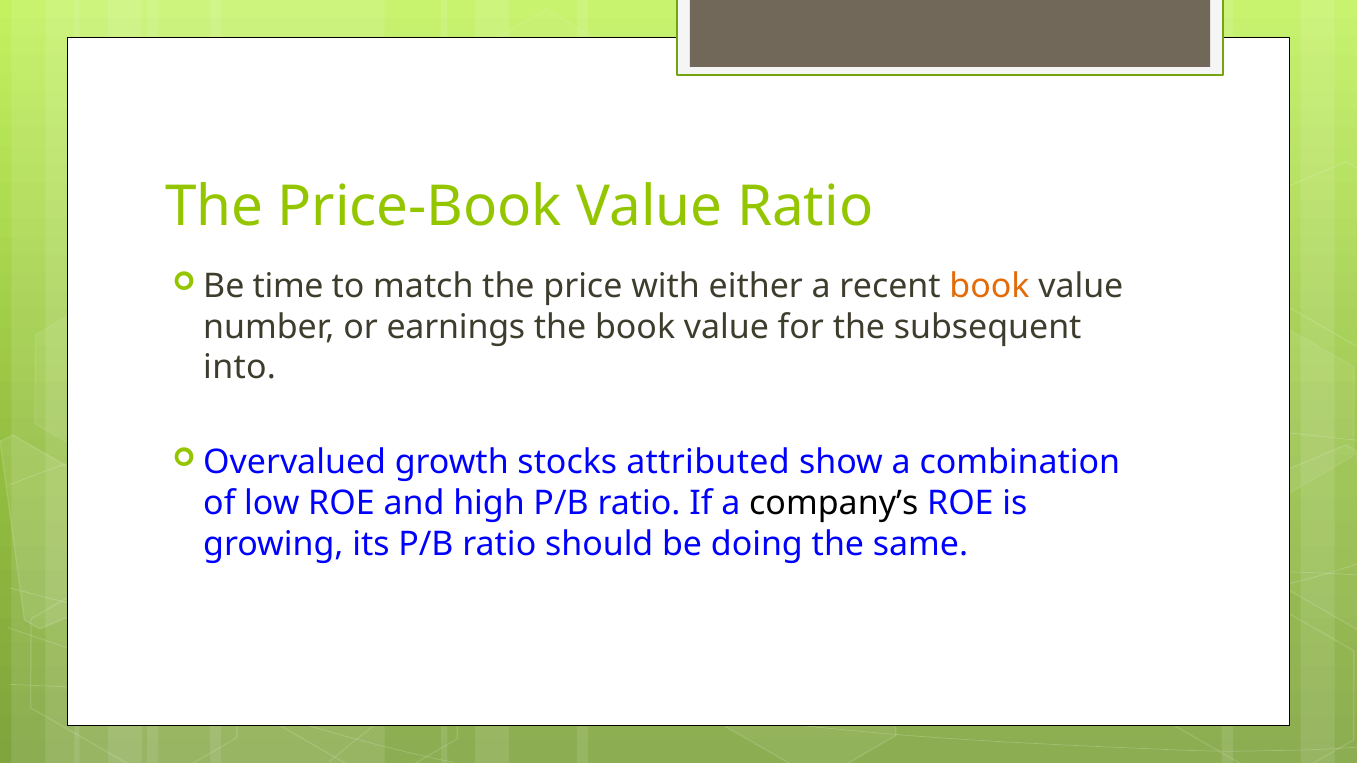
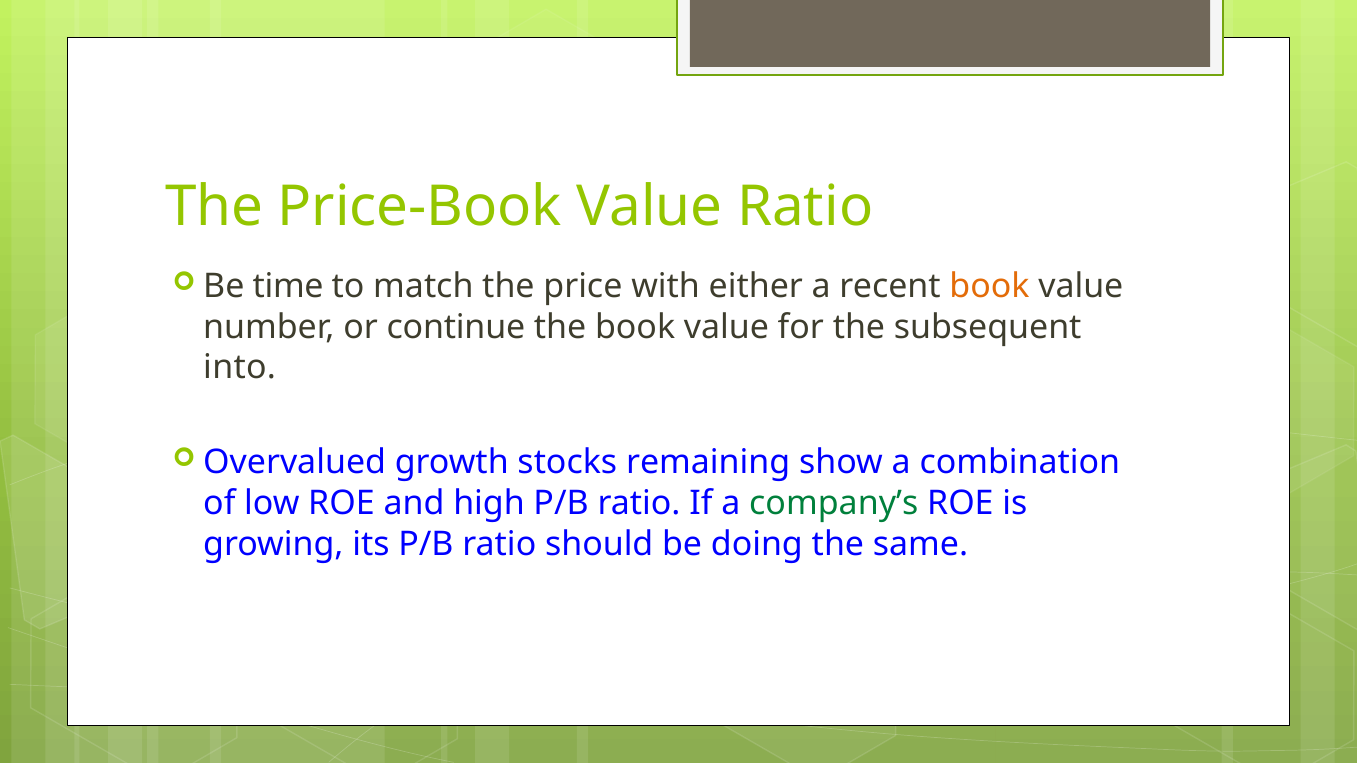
earnings: earnings -> continue (456, 327)
attributed: attributed -> remaining (708, 463)
company’s colour: black -> green (834, 504)
